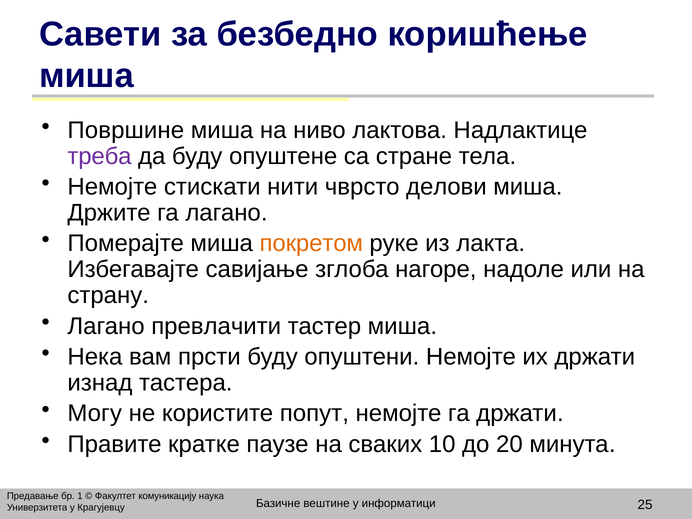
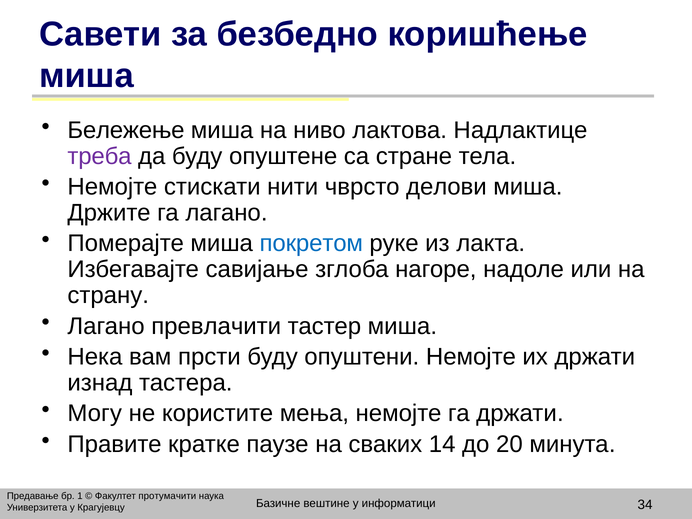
Површине: Површине -> Бележење (126, 130)
покретом colour: orange -> blue (311, 244)
попут: попут -> мења (314, 414)
10: 10 -> 14 (442, 444)
комуникацију: комуникацију -> протумачити (167, 496)
25: 25 -> 34 (645, 505)
